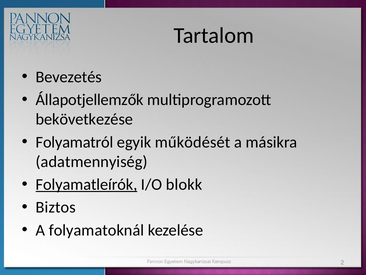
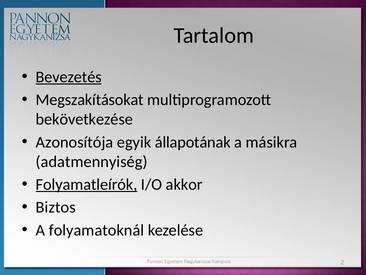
Bevezetés underline: none -> present (69, 77)
Állapotjellemzők: Állapotjellemzők -> Megszakításokat (90, 100)
Folyamatról: Folyamatról -> Azonosítója (74, 142)
működését: működését -> állapotának (193, 142)
blokk: blokk -> akkor (184, 184)
